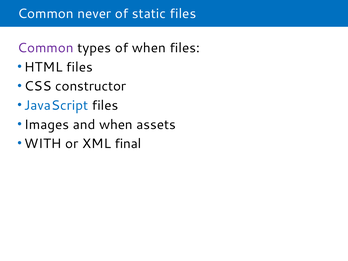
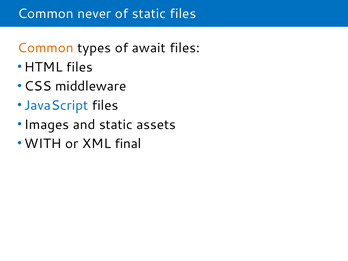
Common colour: purple -> orange (46, 48)
of when: when -> await (149, 48)
constructor: constructor -> middleware (91, 86)
and when: when -> static (116, 125)
